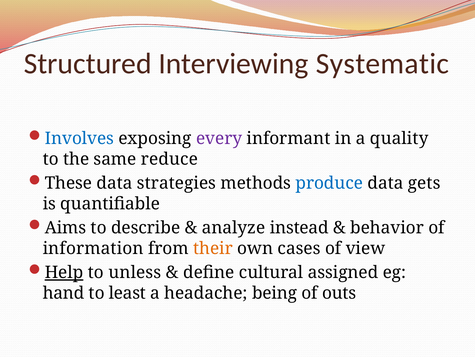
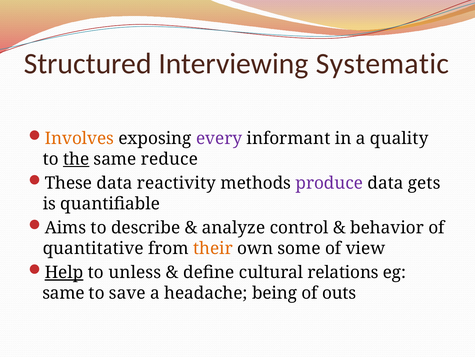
Involves colour: blue -> orange (79, 138)
the underline: none -> present (76, 159)
strategies: strategies -> reactivity (176, 183)
produce colour: blue -> purple (329, 183)
instead: instead -> control (299, 227)
information: information -> quantitative (93, 248)
cases: cases -> some (299, 248)
assigned: assigned -> relations (343, 272)
hand: hand -> same (64, 293)
least: least -> save (127, 293)
